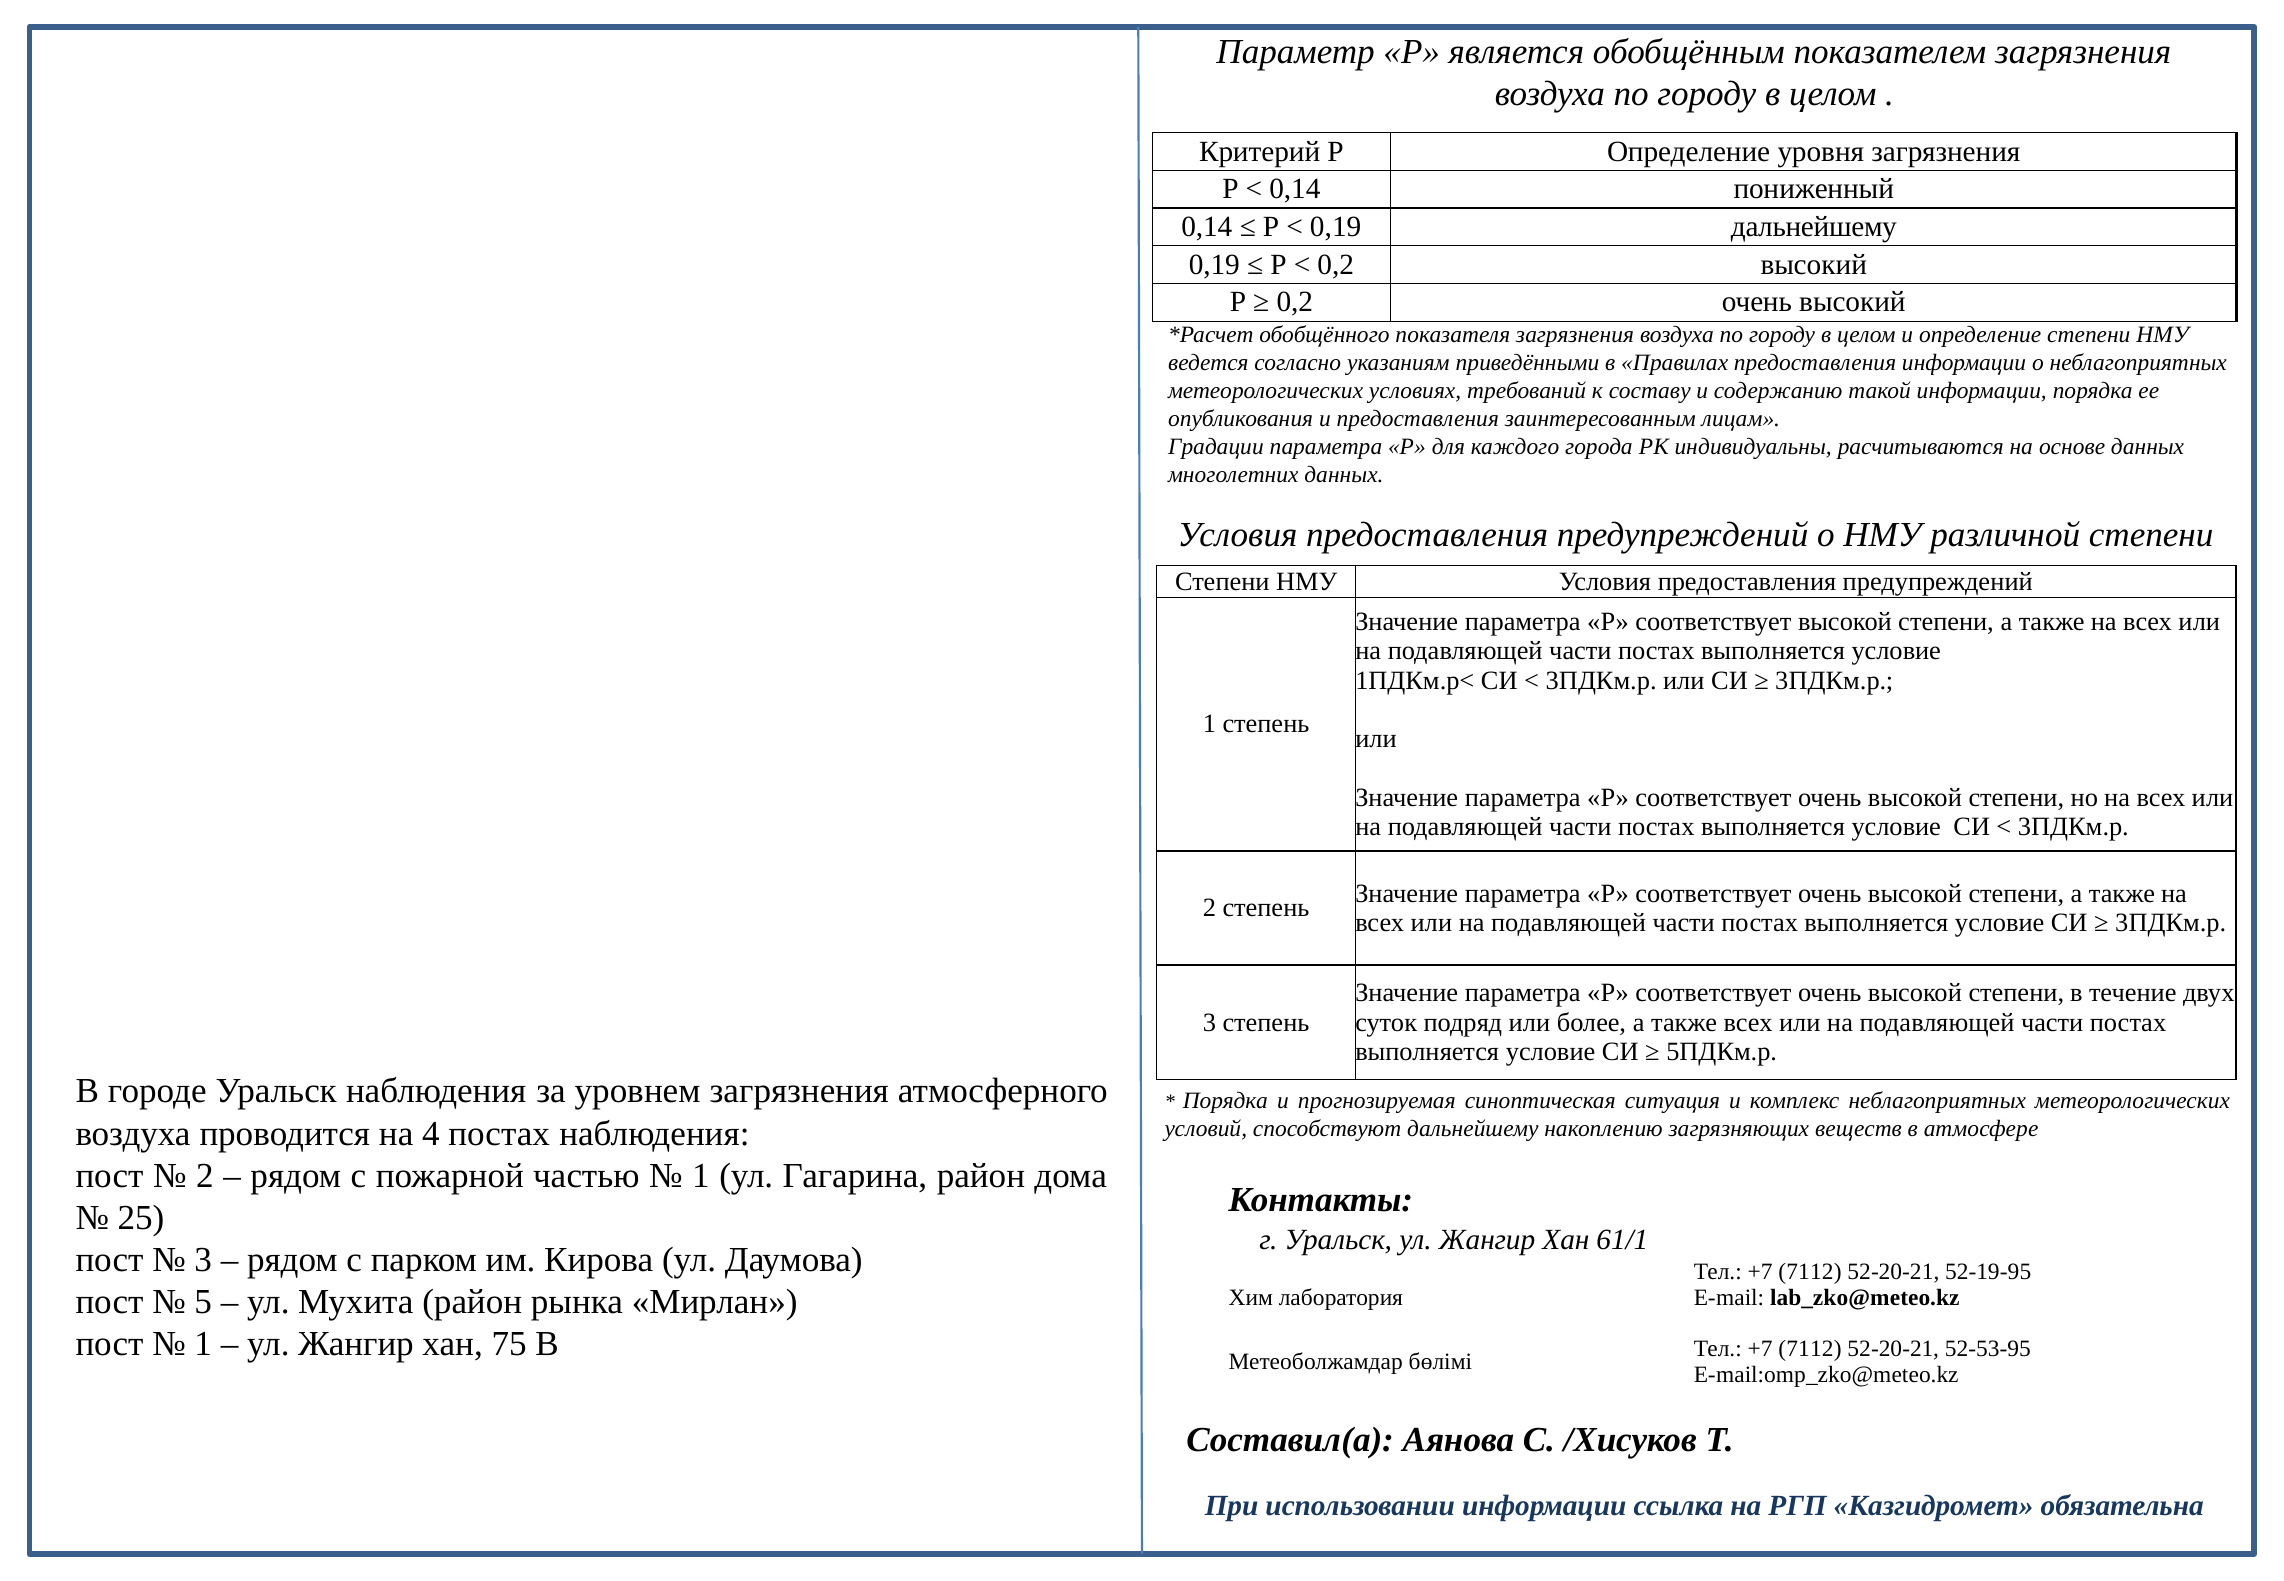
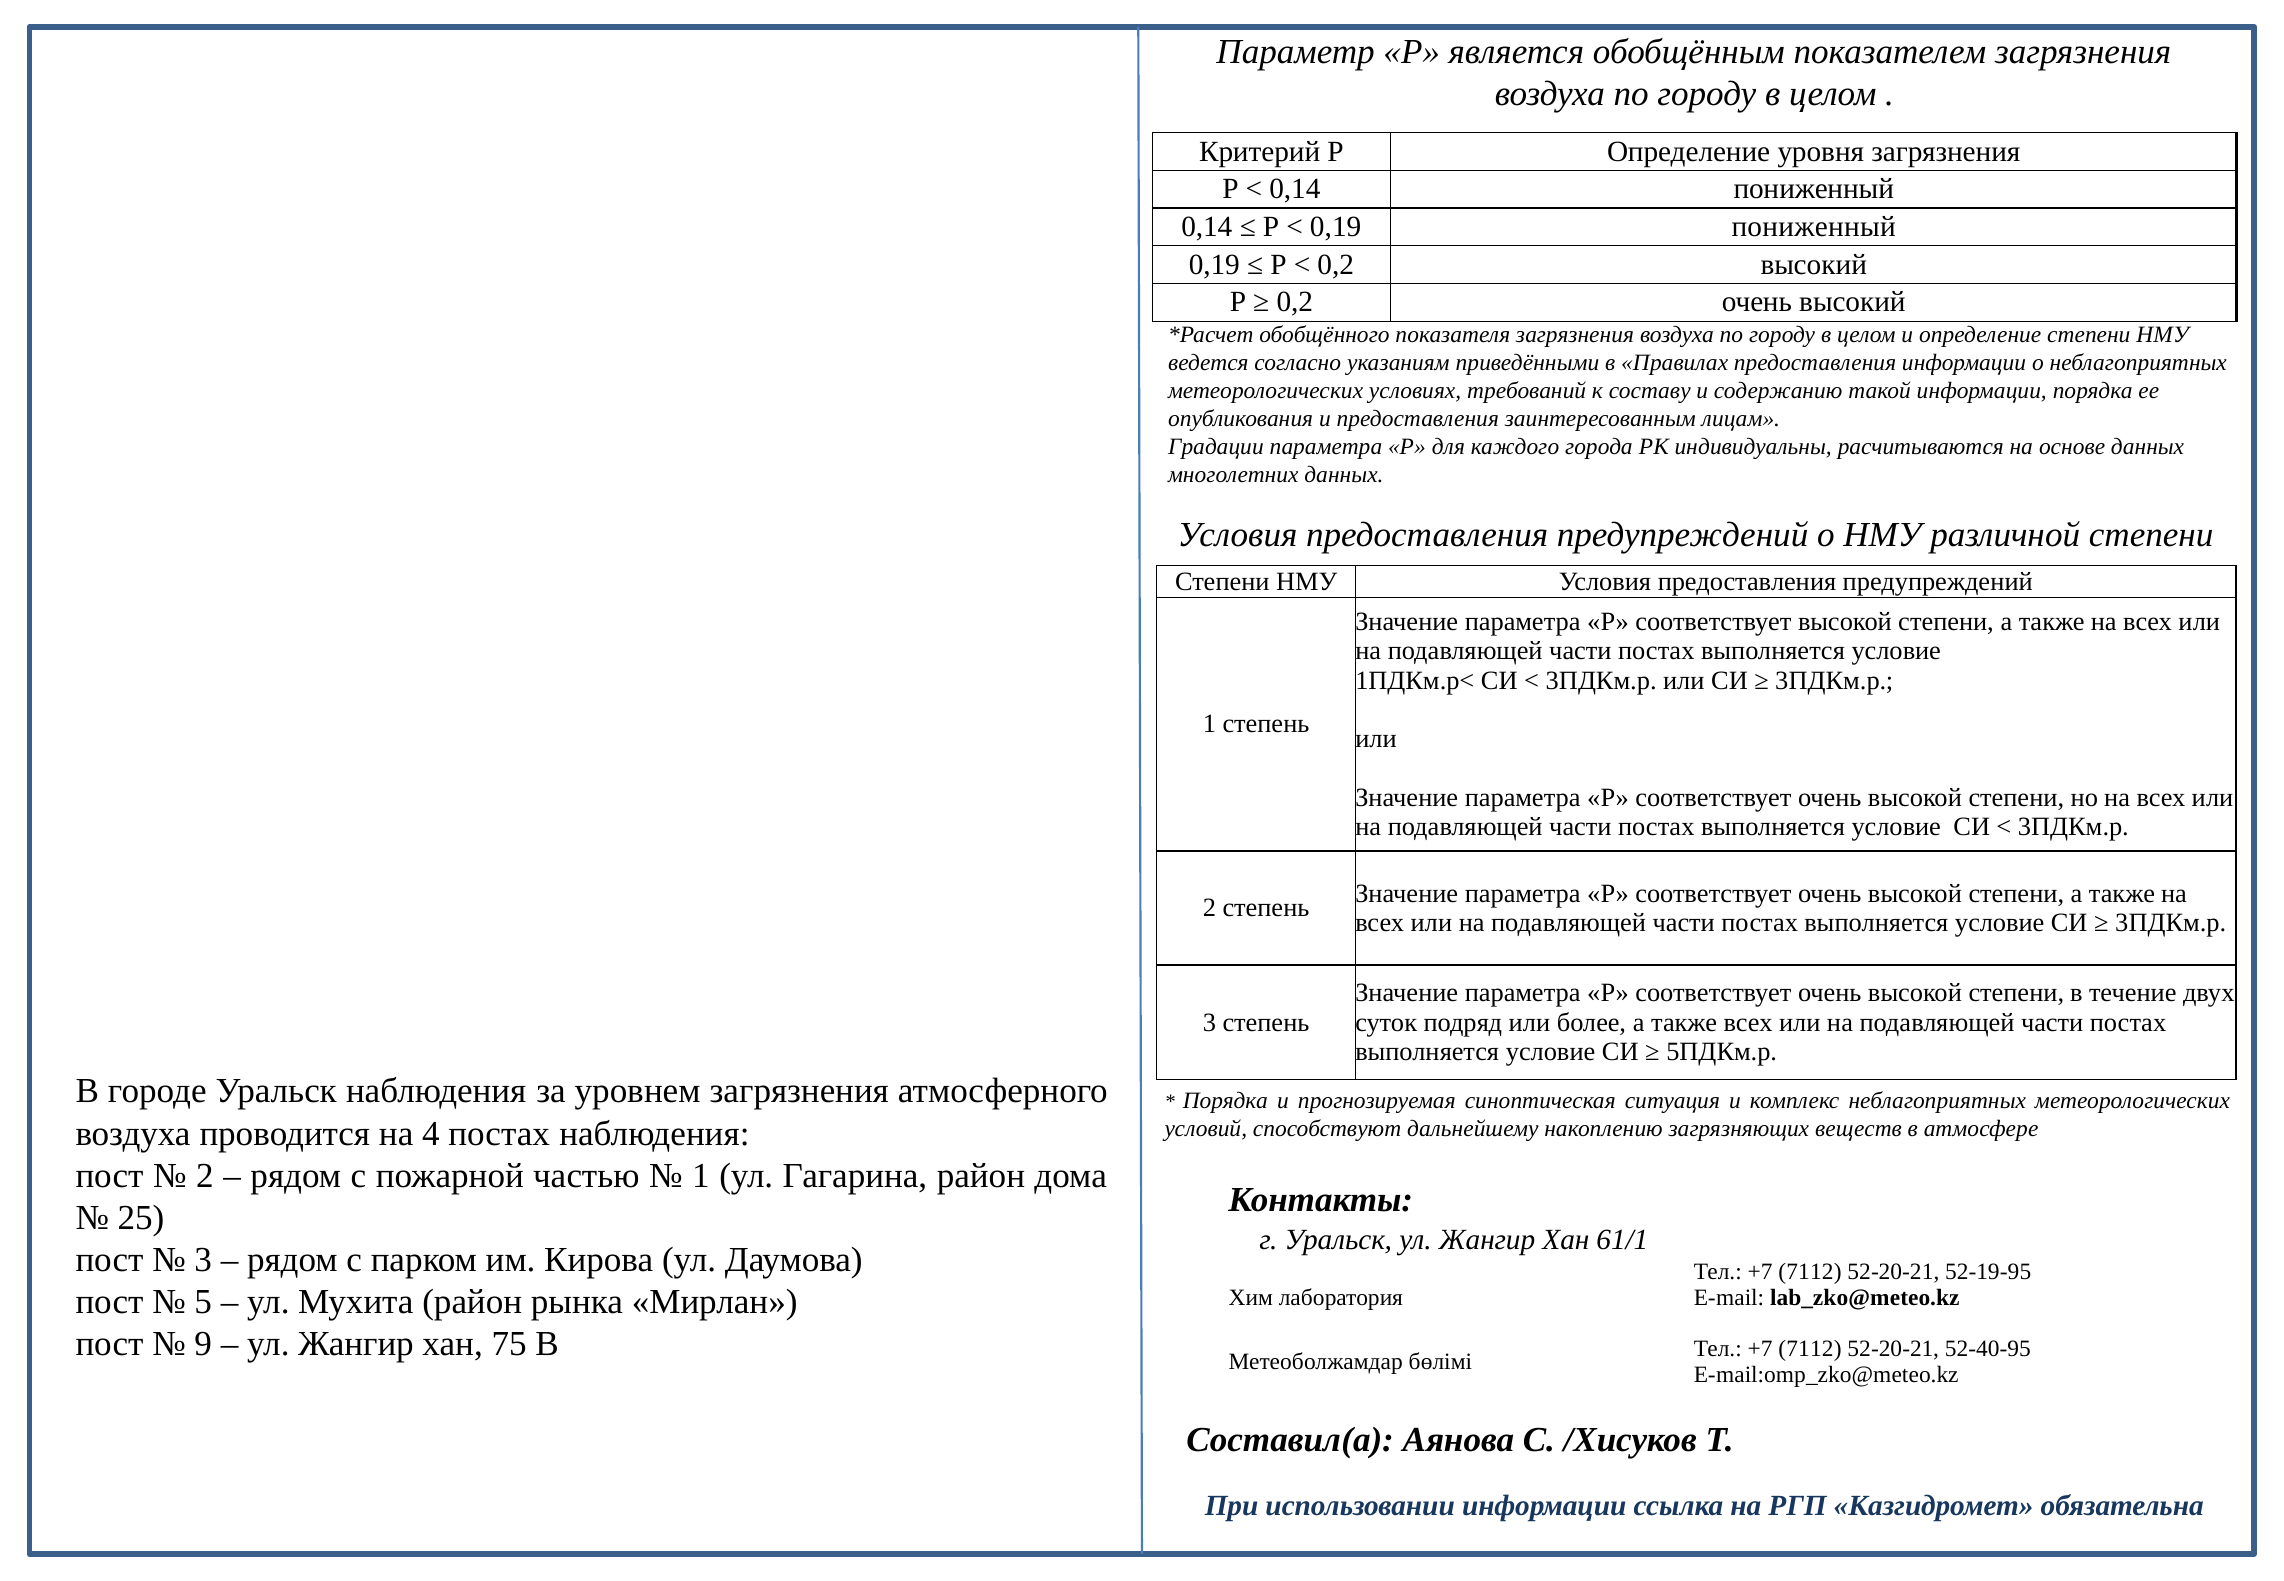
0,19 дальнейшему: дальнейшему -> пониженный (1814, 227)
1: 1 -> 9 (203, 1345)
52-53-95: 52-53-95 -> 52-40-95 (1988, 1349)
